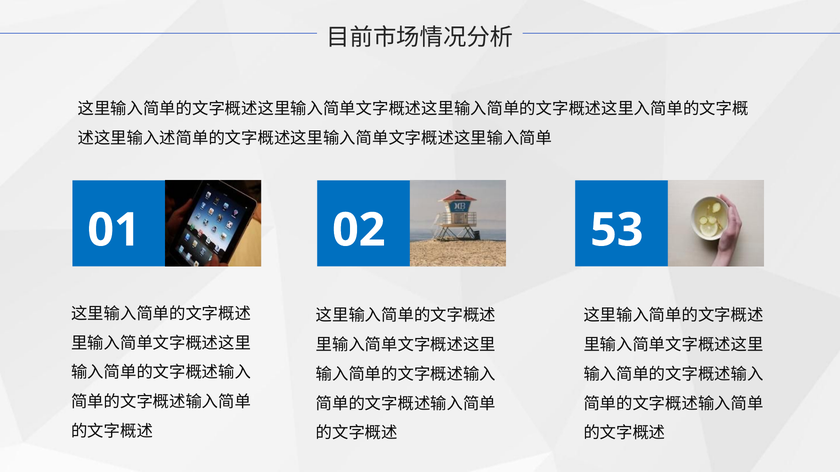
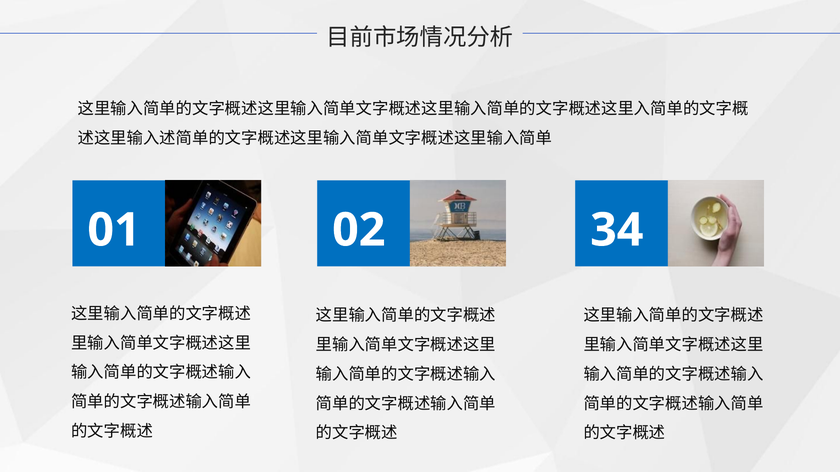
53: 53 -> 34 (617, 230)
